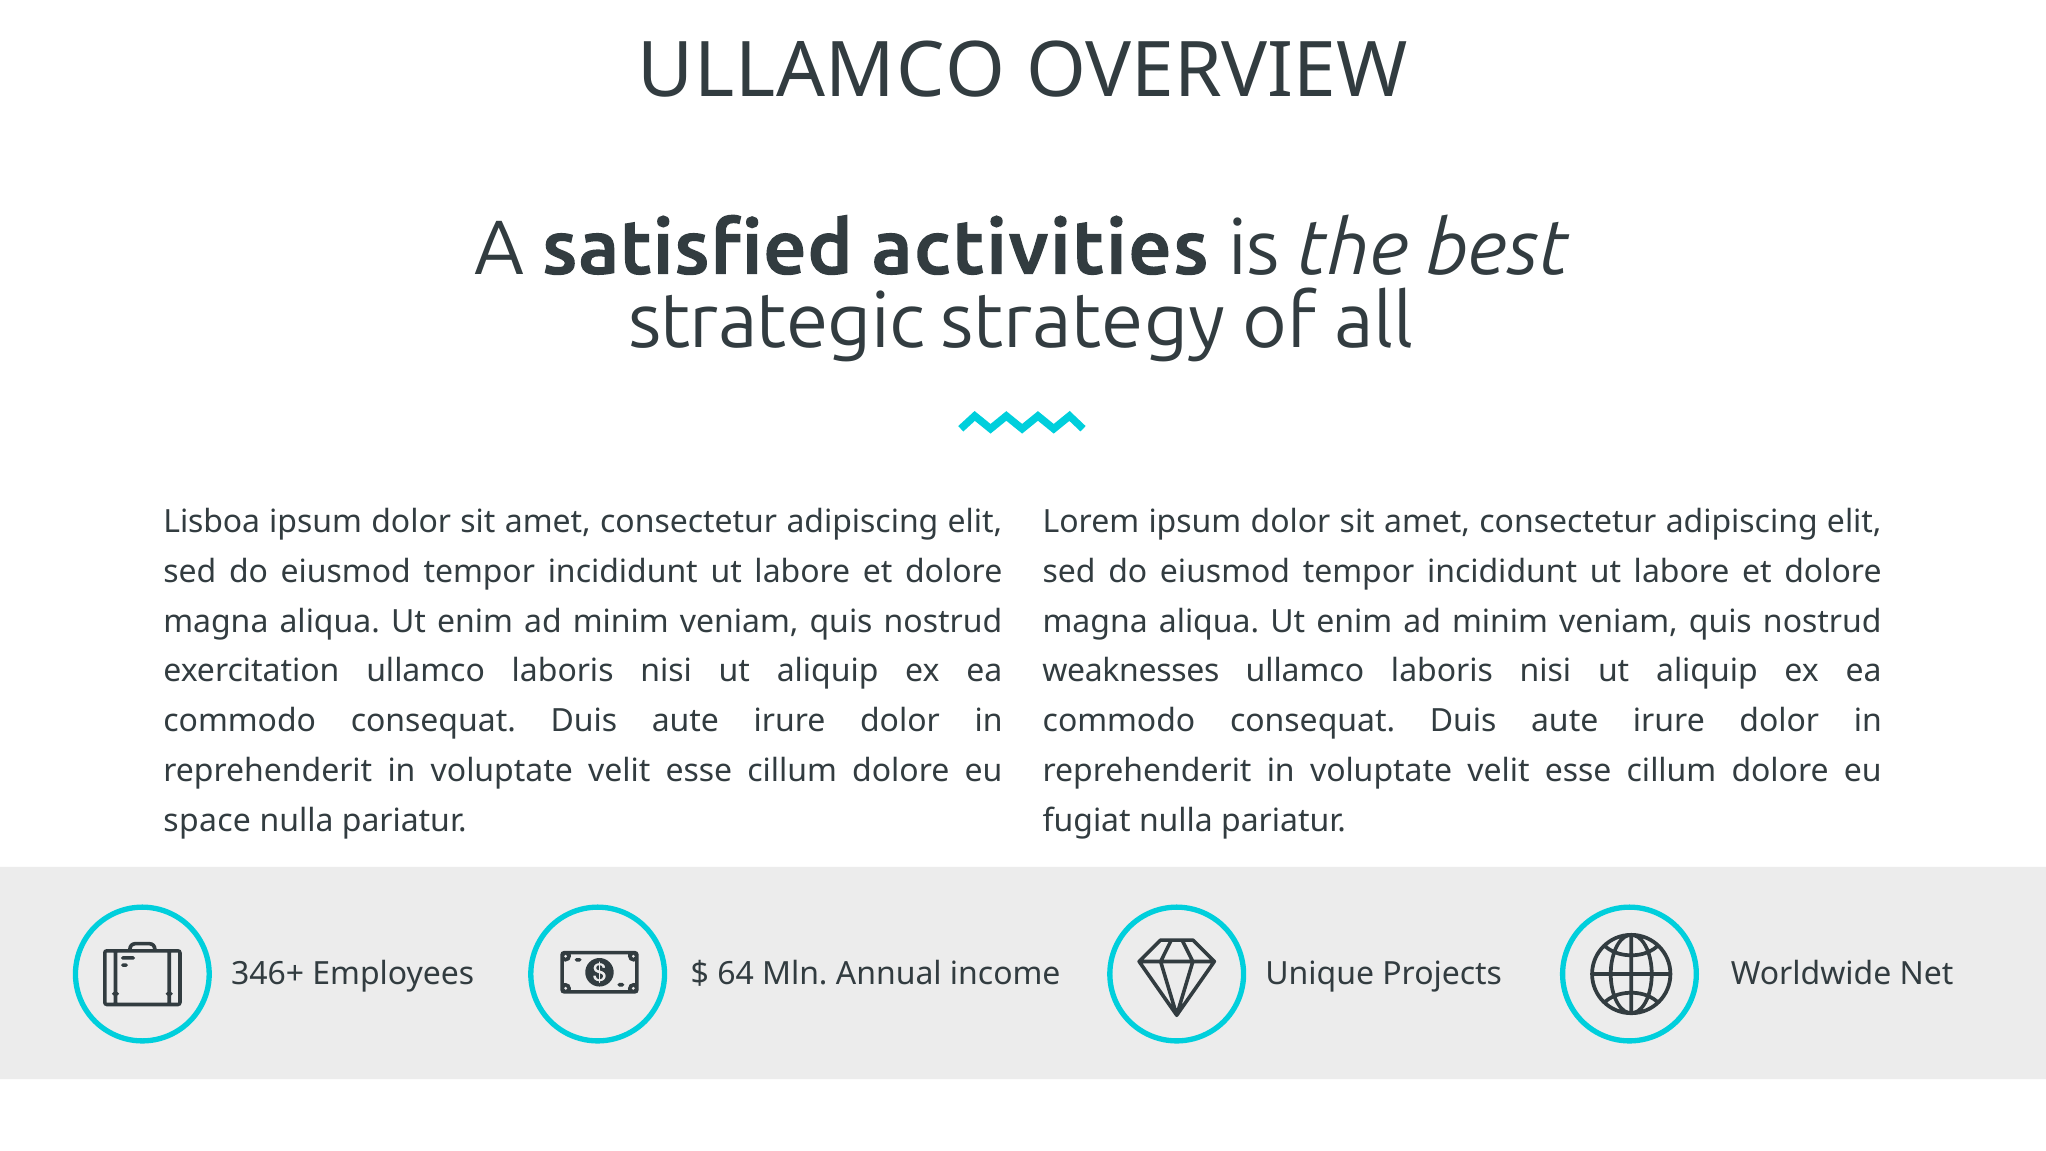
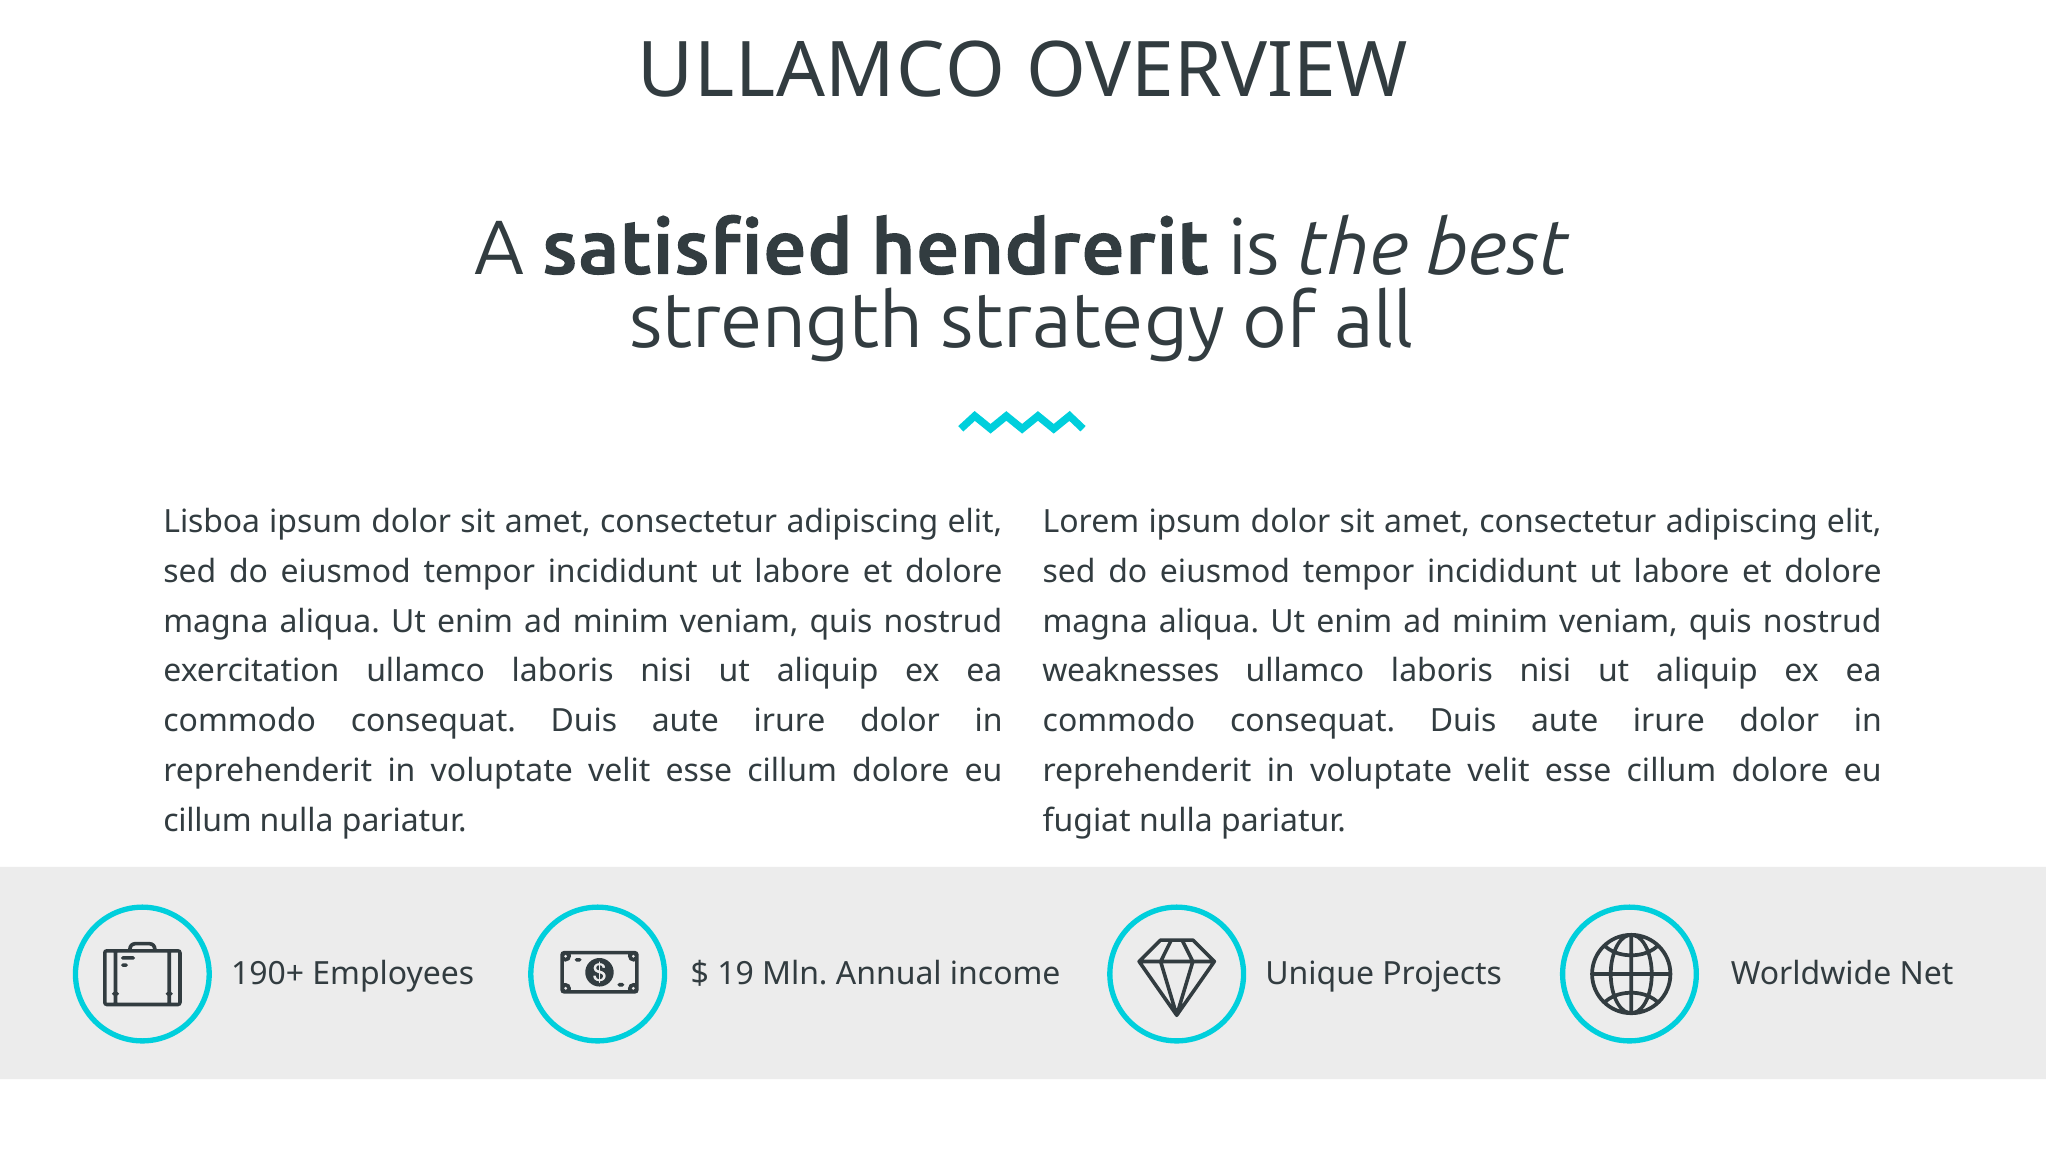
activities: activities -> hendrerit (1041, 249)
strategic: strategic -> strength (776, 322)
space: space -> cillum (208, 821)
346+: 346+ -> 190+ (268, 974)
64: 64 -> 19 (736, 974)
